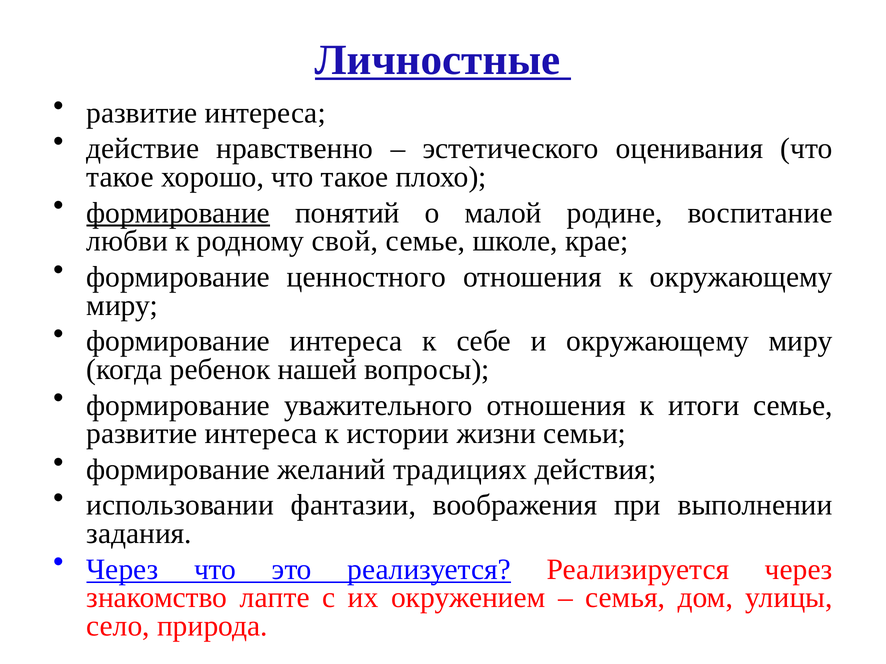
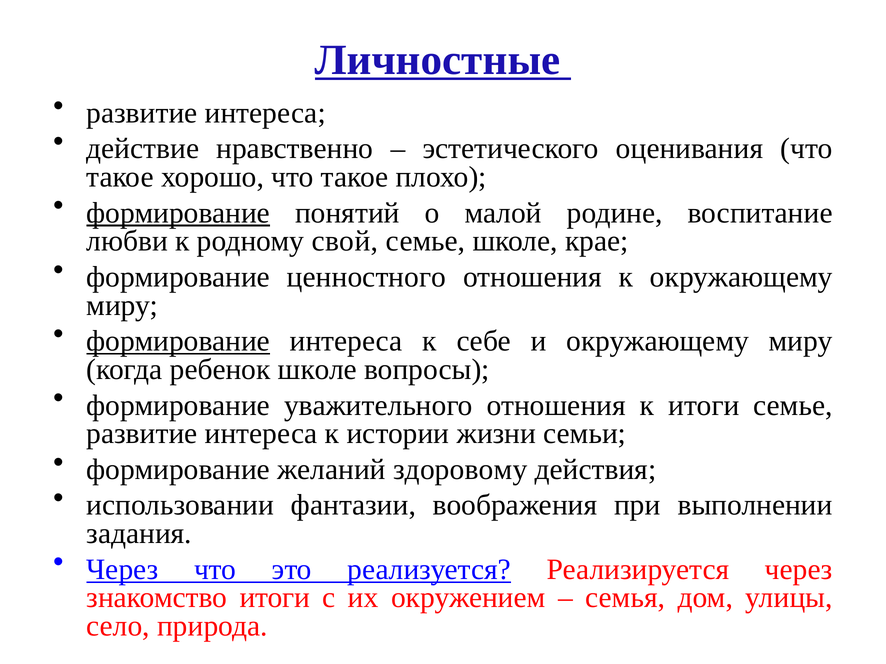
формирование underline: none -> present (178, 341)
ребенок нашей: нашей -> школе (317, 370)
традициях: традициях -> здоровому (460, 470)
знакомство лапте: лапте -> итоги (275, 598)
